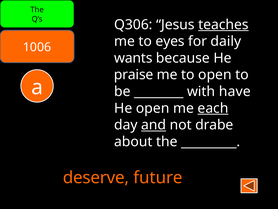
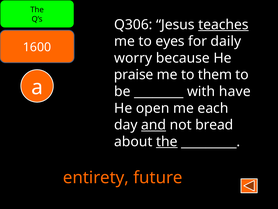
1006: 1006 -> 1600 (37, 47)
wants: wants -> worry (133, 58)
to open: open -> them (215, 75)
each underline: present -> none (213, 108)
drabe: drabe -> bread (214, 125)
the underline: none -> present (167, 141)
deserve: deserve -> entirety (96, 177)
